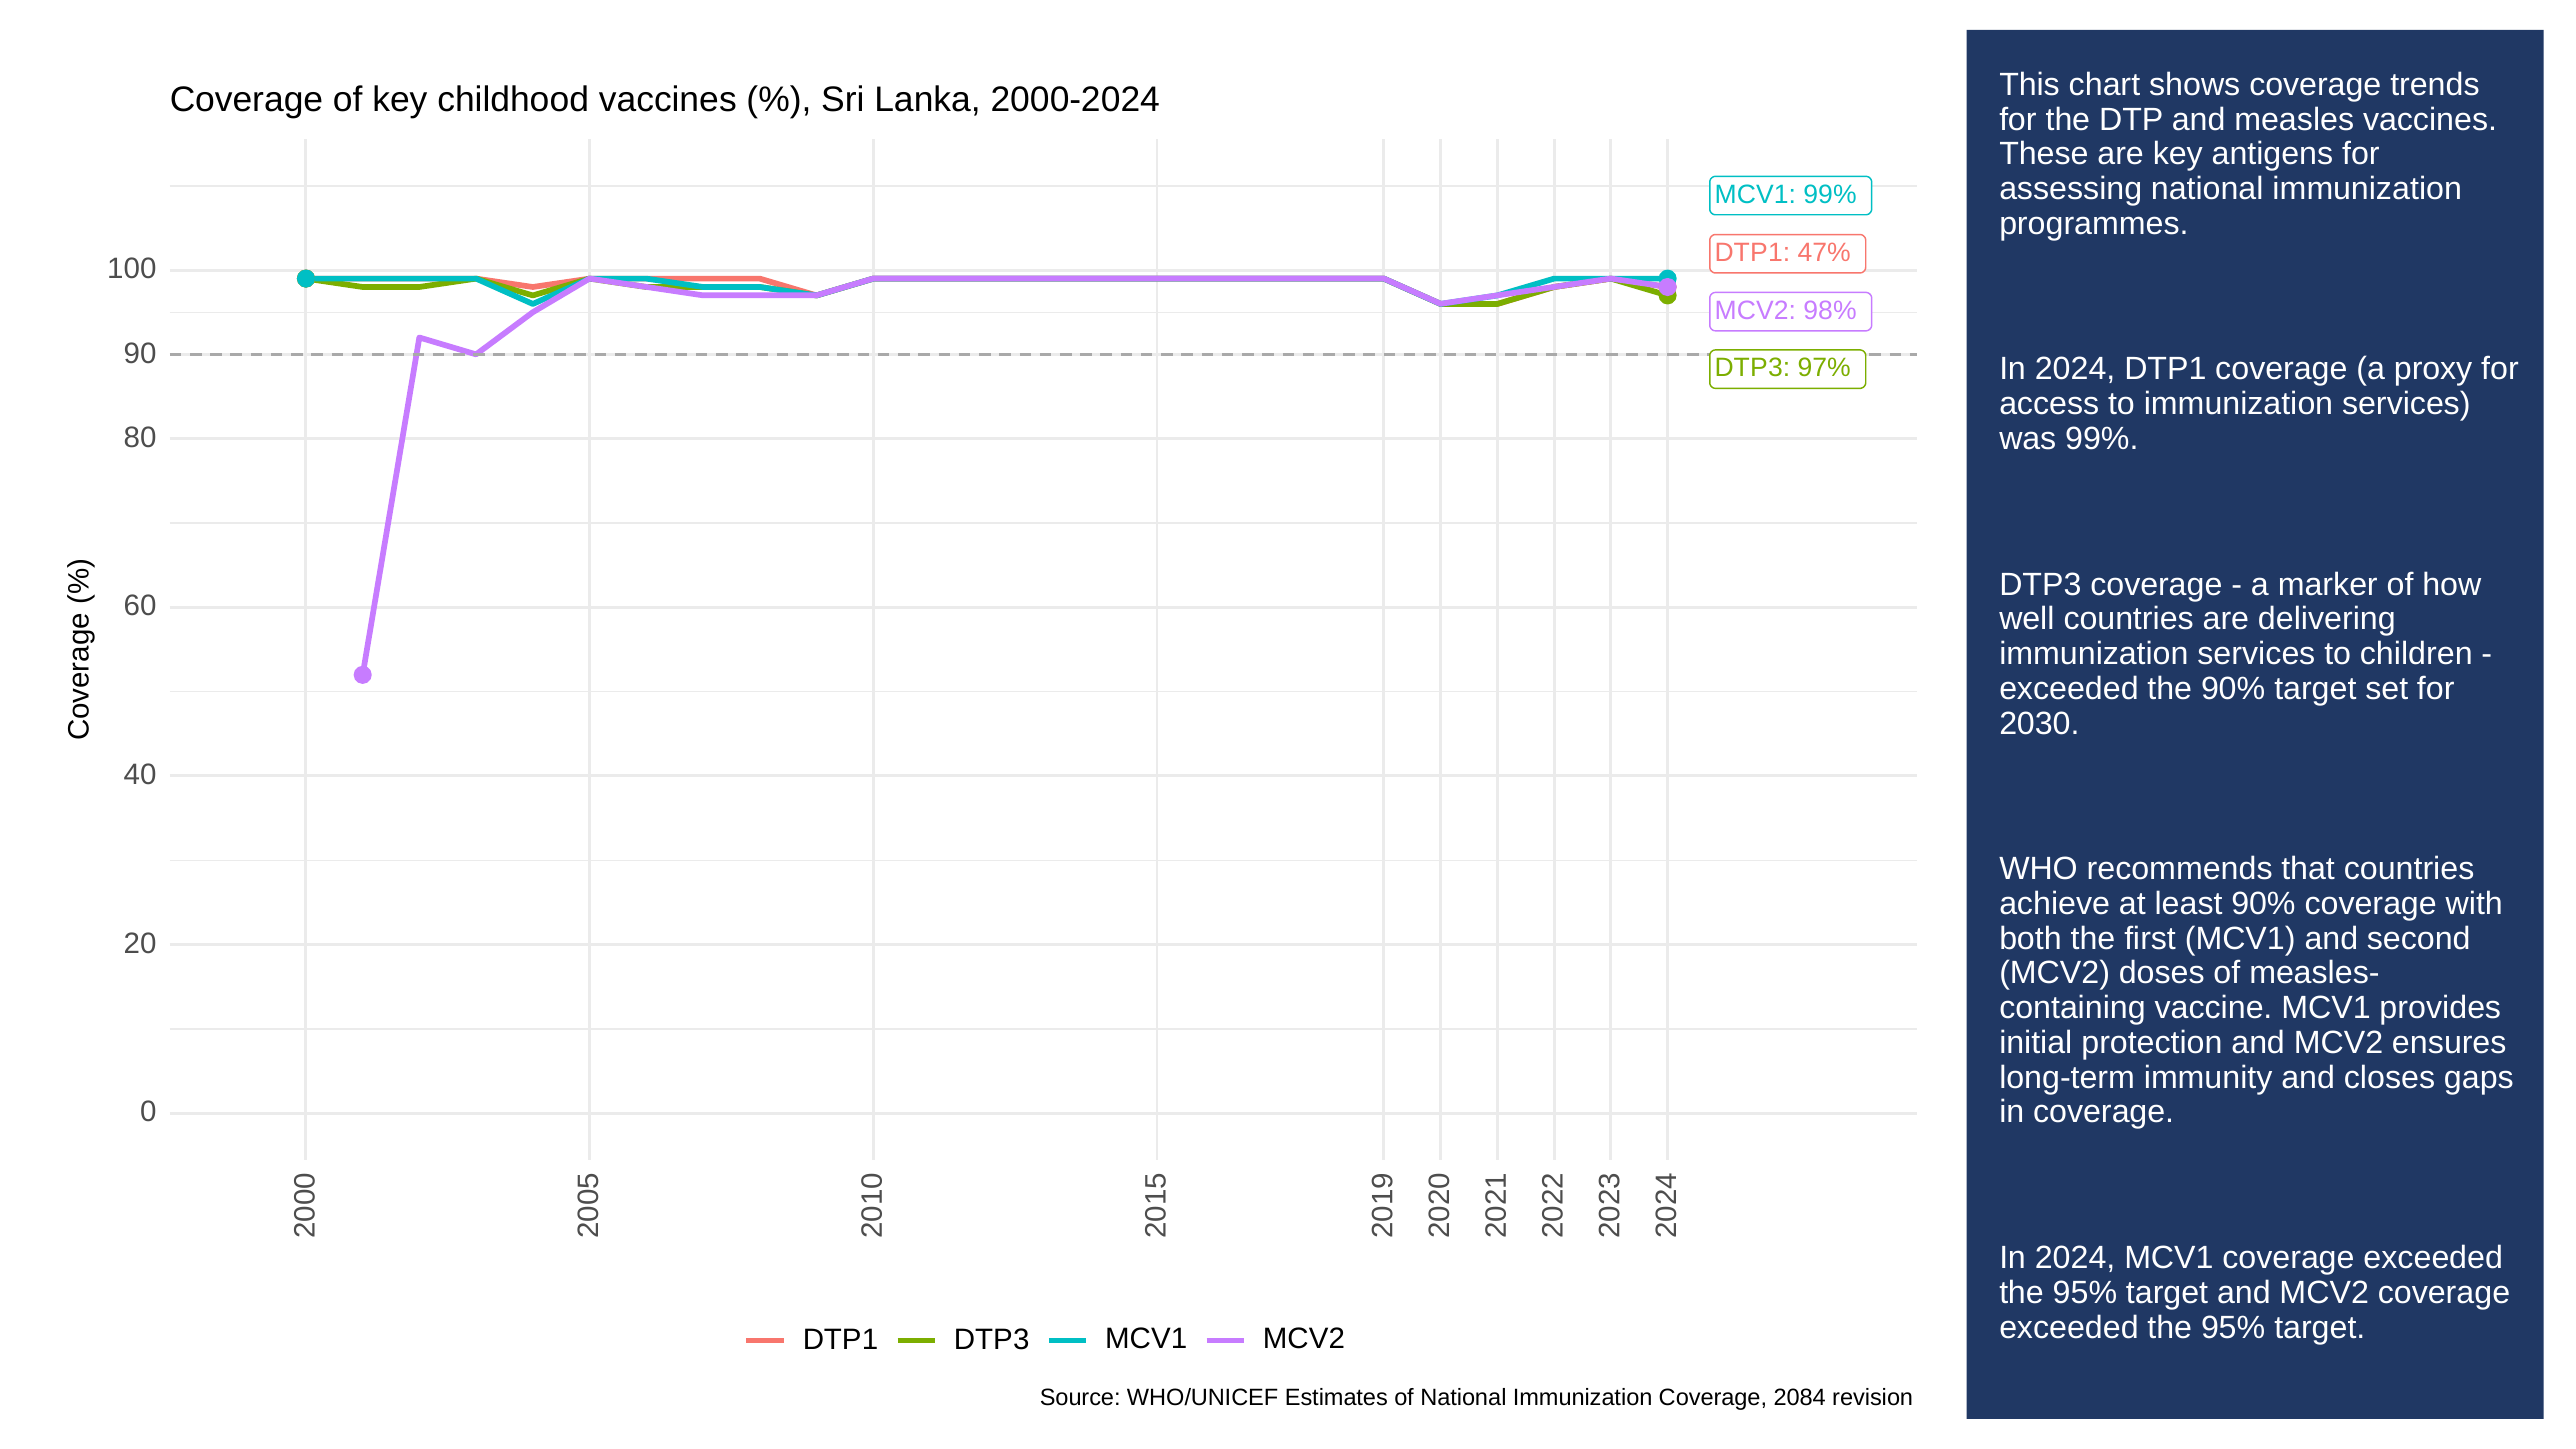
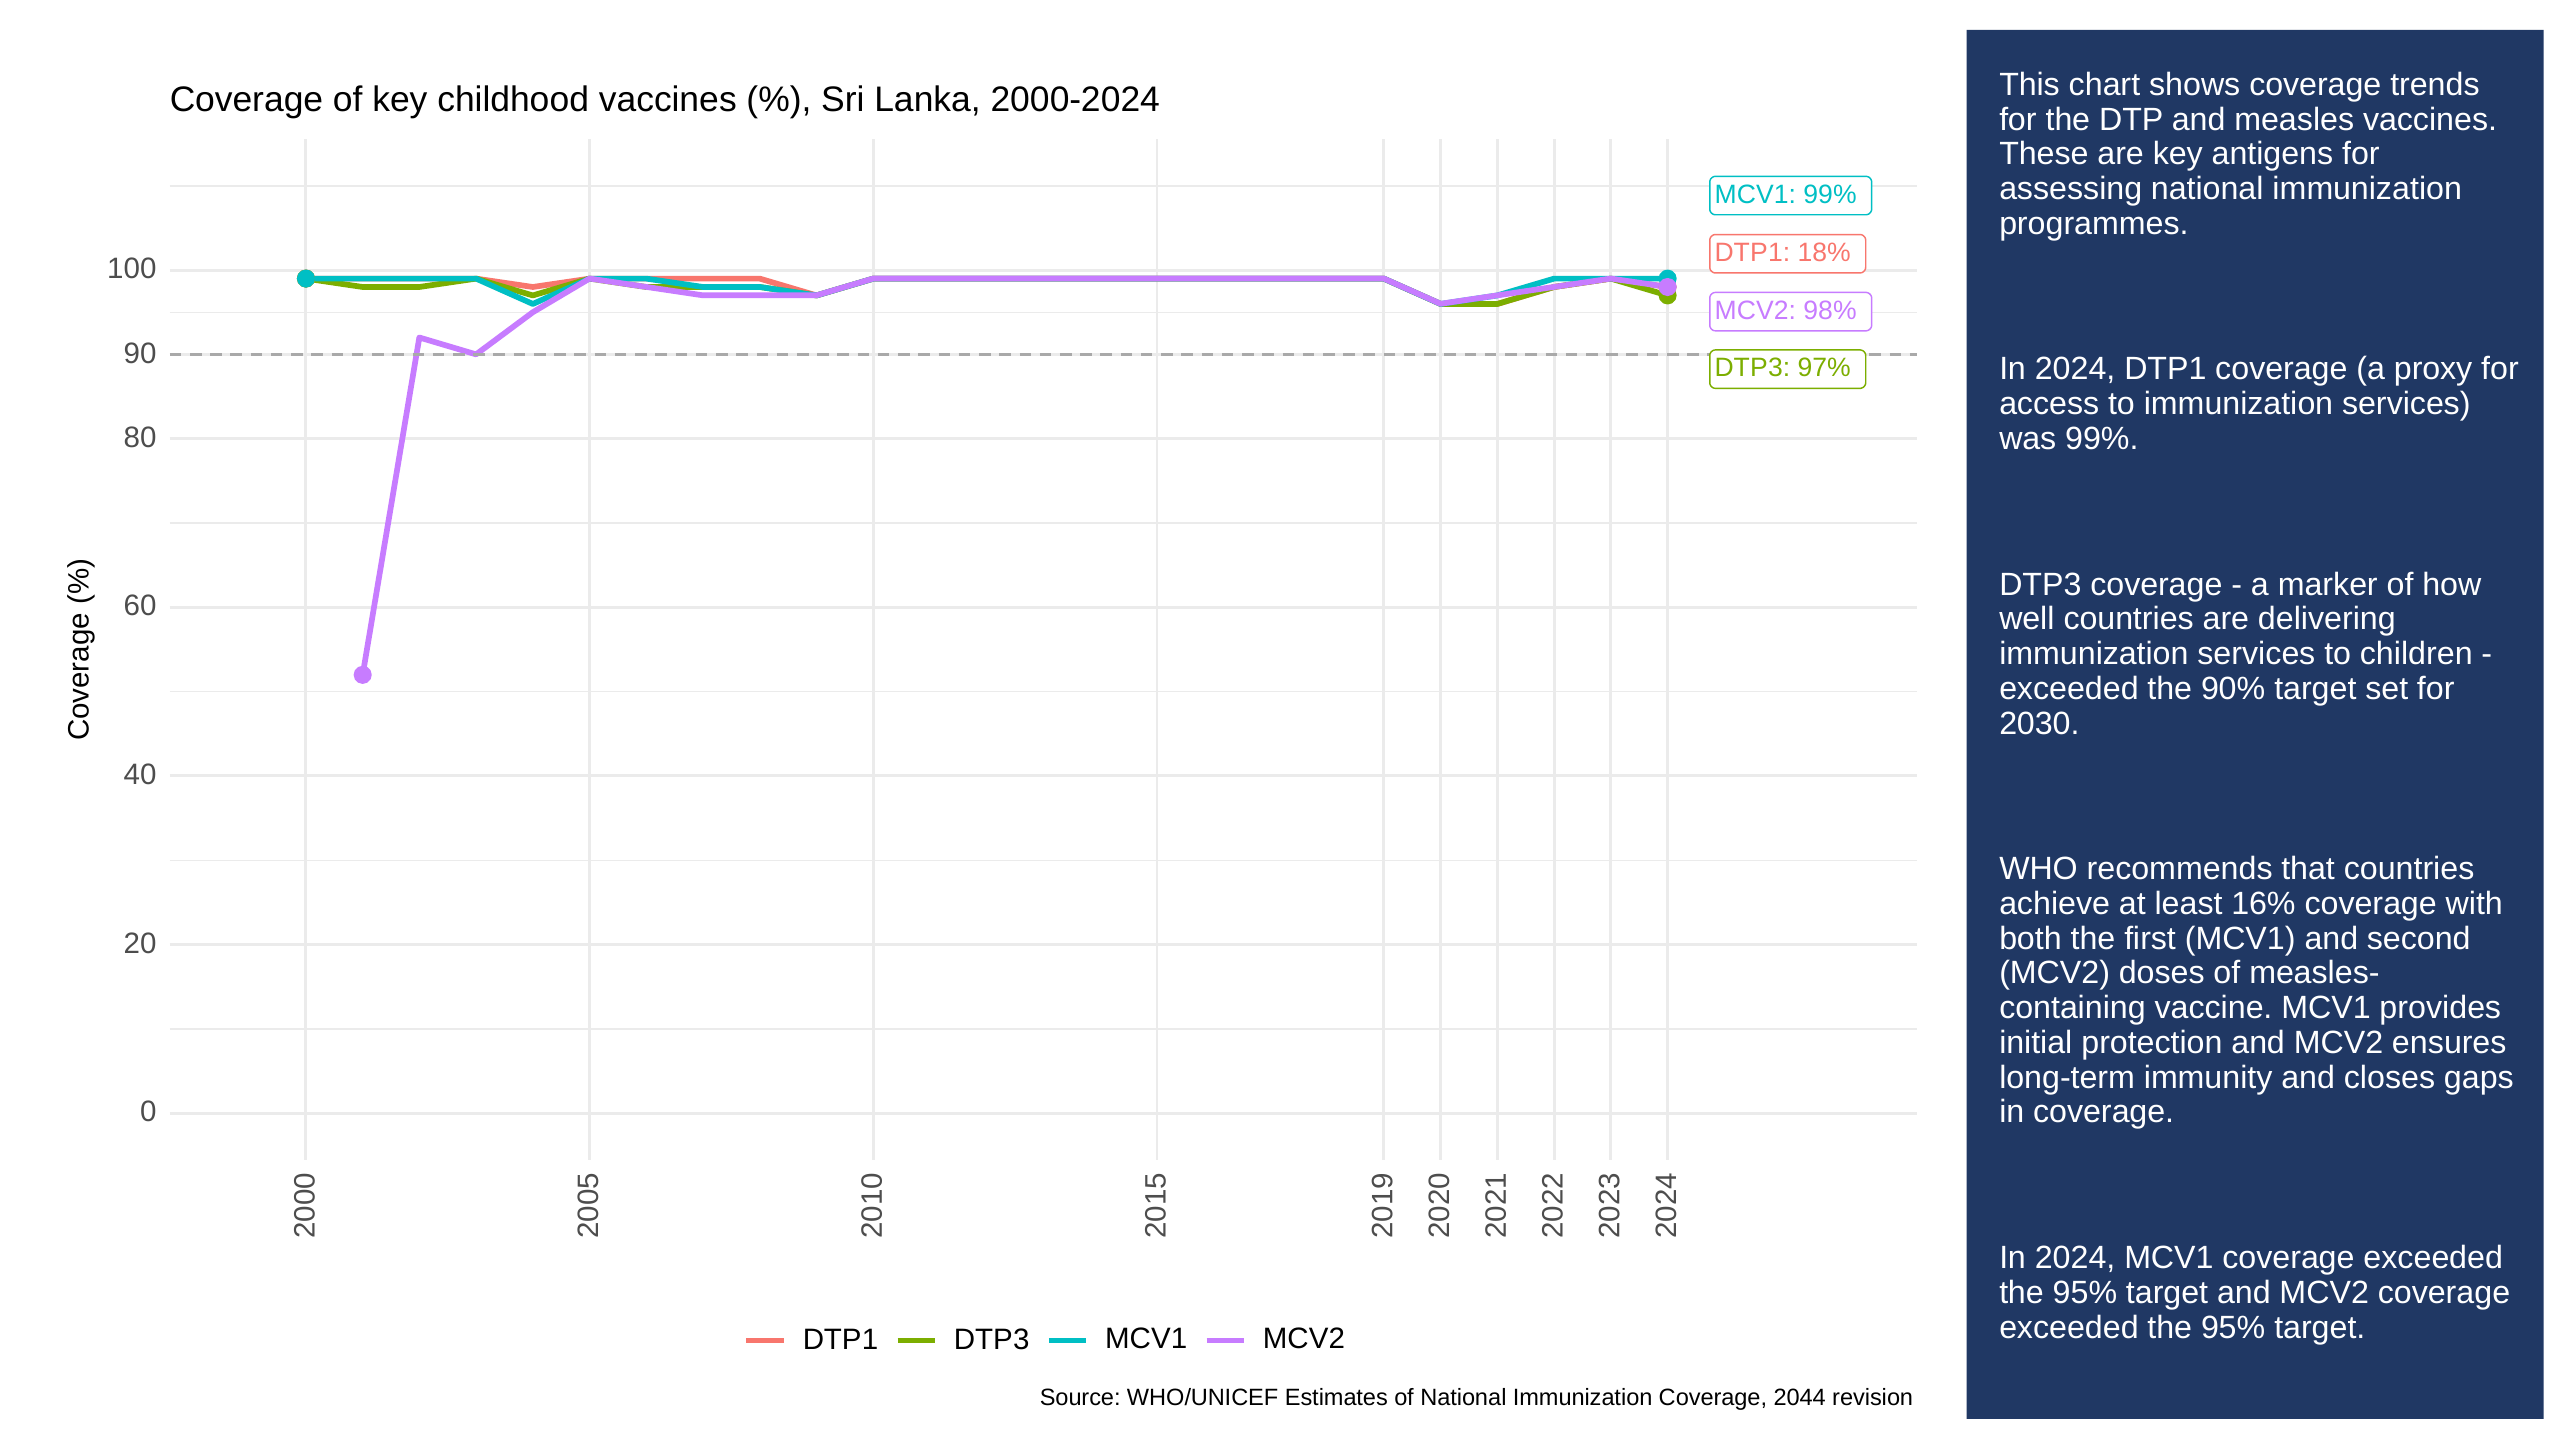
47%: 47% -> 18% (1824, 253)
least 90%: 90% -> 16% (2263, 904)
2084: 2084 -> 2044 (1800, 1398)
